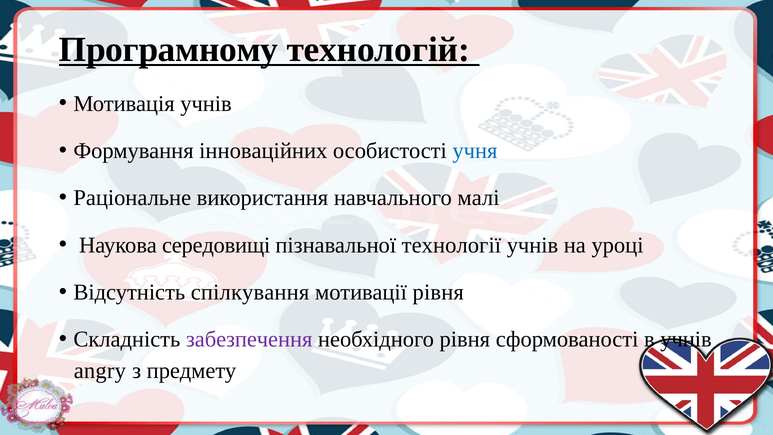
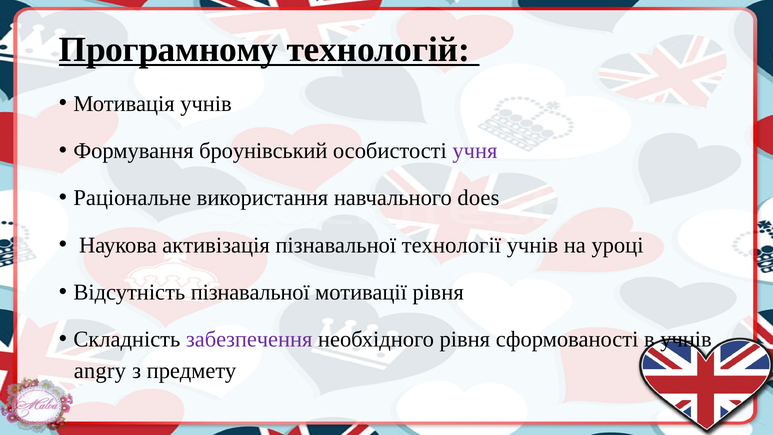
інноваційних: інноваційних -> броунівський (263, 151)
учня colour: blue -> purple (475, 151)
малі: малі -> does (478, 198)
середовищі: середовищі -> активізація (216, 245)
Відсутність спілкування: спілкування -> пізнавальної (250, 292)
